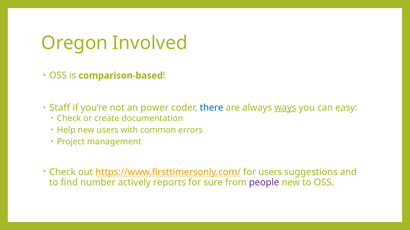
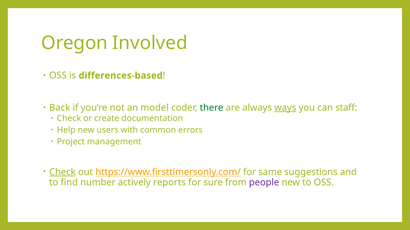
comparison-based: comparison-based -> differences-based (121, 76)
Staff: Staff -> Back (60, 108)
power: power -> model (155, 108)
there colour: blue -> green (212, 108)
easy: easy -> staff (346, 108)
Check underline: none -> present (62, 172)
for users: users -> same (270, 172)
